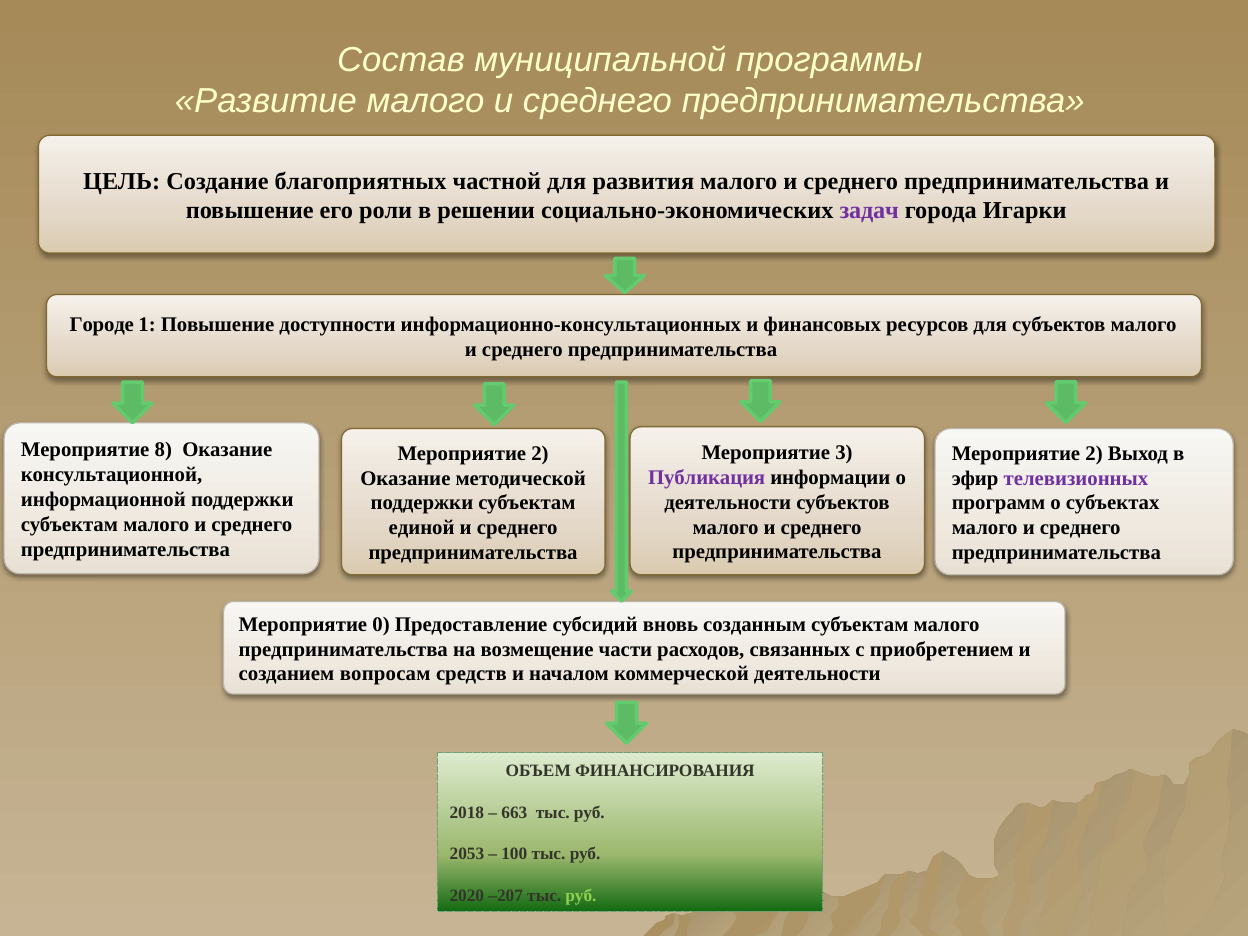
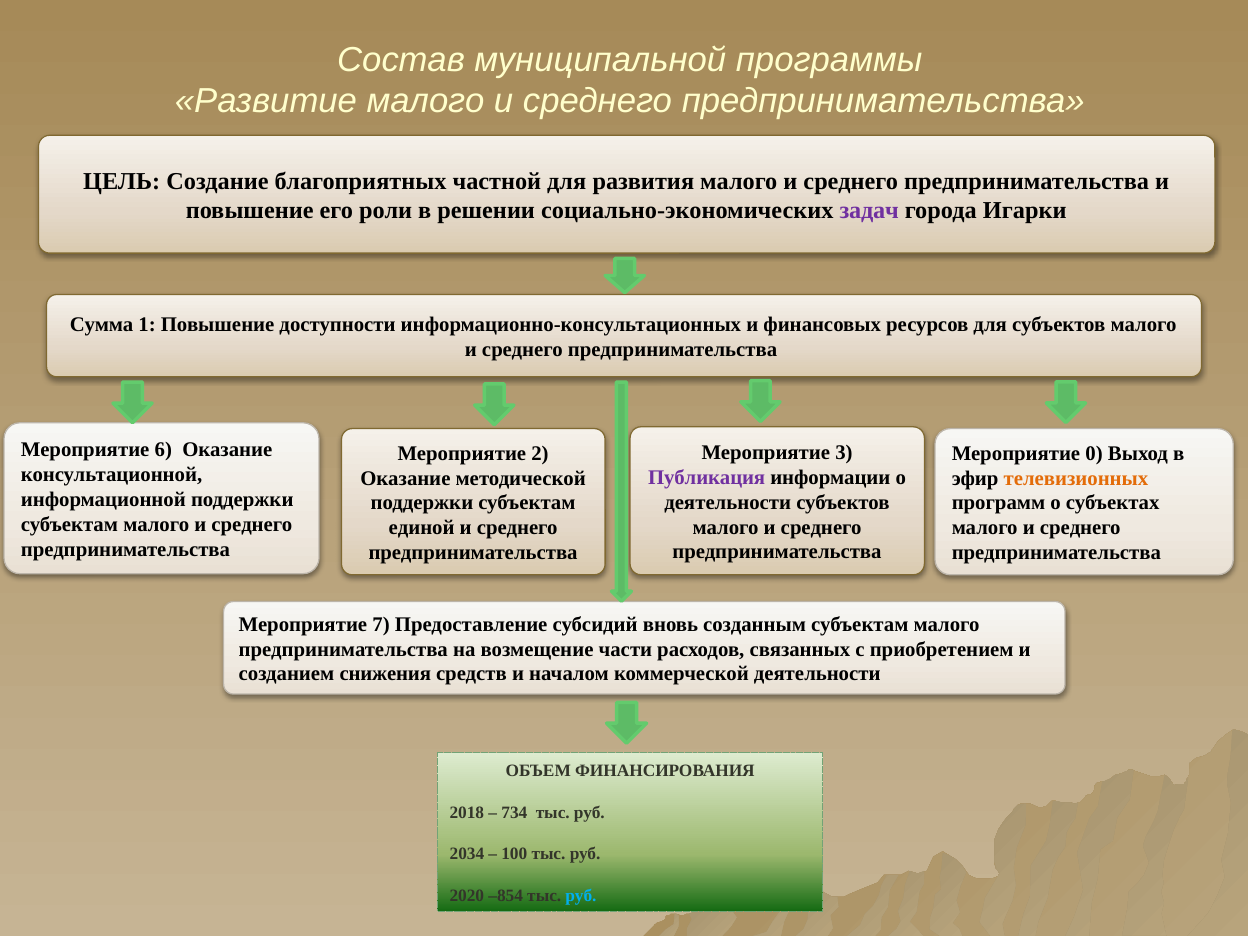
Городе: Городе -> Сумма (102, 325)
8: 8 -> 6 (163, 450)
2: 2 -> 0 (1094, 453)
телевизионных colour: purple -> orange (1076, 478)
0: 0 -> 7 (381, 624)
вопросам: вопросам -> снижения (385, 674)
663: 663 -> 734 (514, 812)
2053: 2053 -> 2034 (467, 854)
–207: –207 -> –854 (506, 896)
руб colour: light green -> light blue (581, 896)
